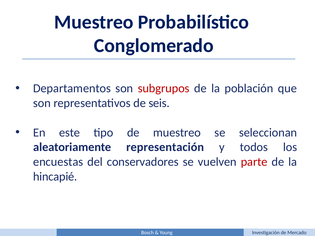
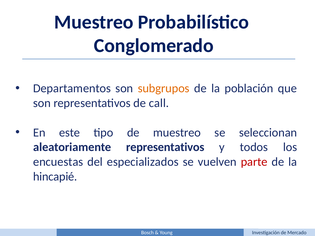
subgrupos colour: red -> orange (164, 88)
seis: seis -> call (159, 103)
aleatoriamente representación: representación -> representativos (165, 147)
conservadores: conservadores -> especializados (143, 162)
